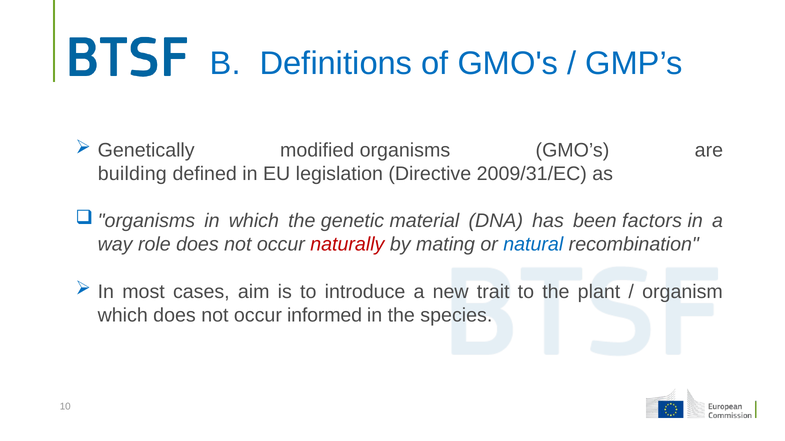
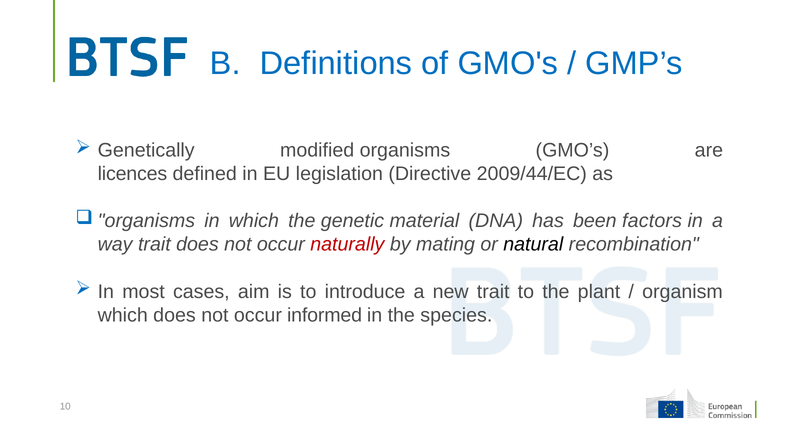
building: building -> licences (132, 174)
2009/31/EC: 2009/31/EC -> 2009/44/EC (532, 174)
way role: role -> trait (154, 245)
natural colour: blue -> black (533, 245)
